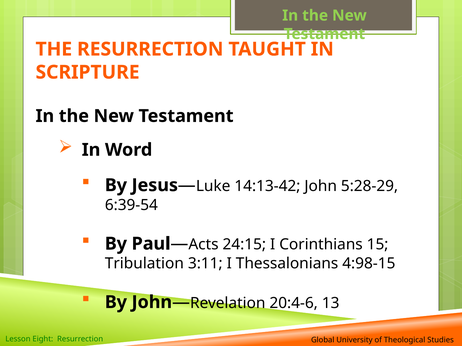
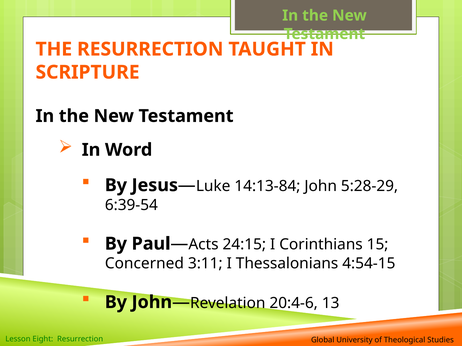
14:13-42: 14:13-42 -> 14:13-84 (267, 186)
Tribulation: Tribulation -> Concerned (144, 264)
4:98-15: 4:98-15 -> 4:54-15 (369, 264)
